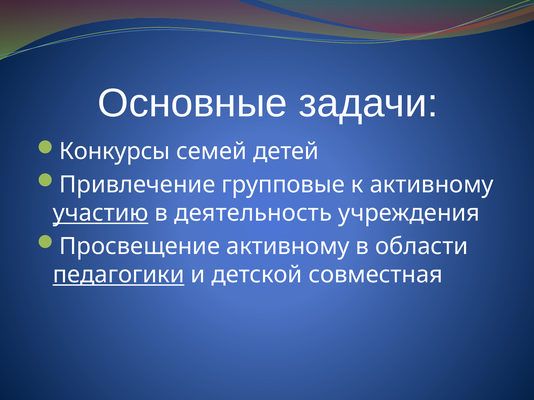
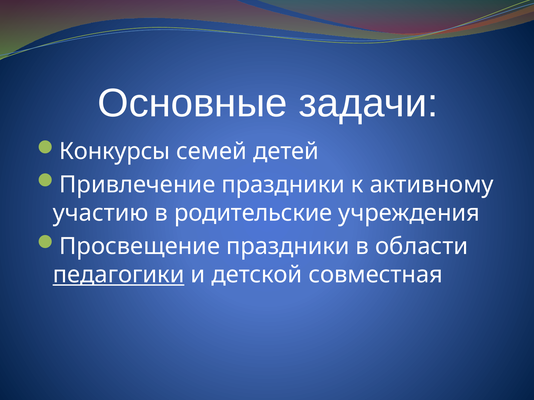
Привлечение групповые: групповые -> праздники (283, 185)
участию underline: present -> none (101, 213)
деятельность: деятельность -> родительские (253, 213)
Просвещение активному: активному -> праздники (288, 247)
